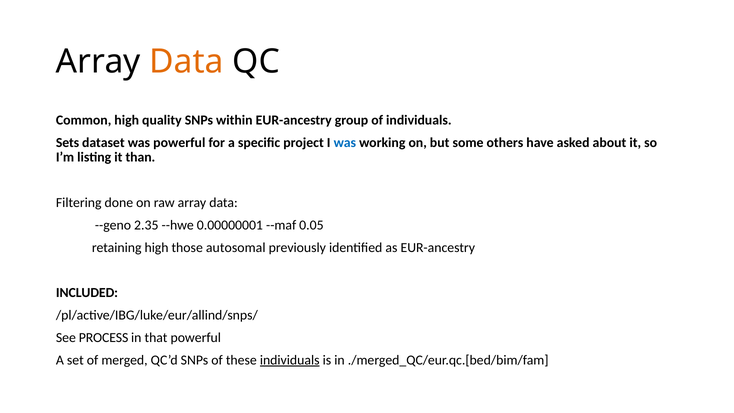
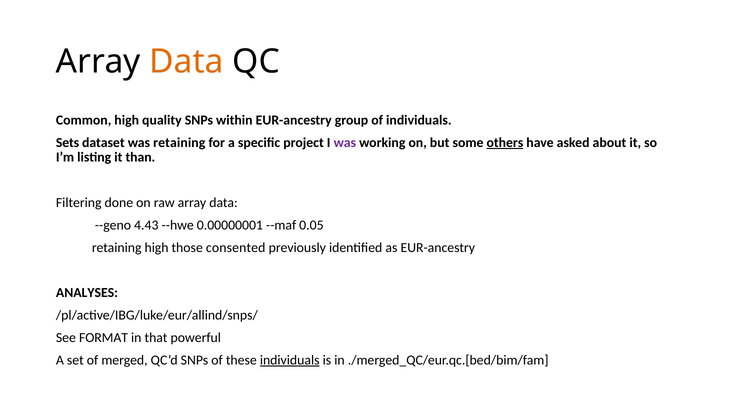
was powerful: powerful -> retaining (179, 143)
was colour: blue -> purple (345, 143)
others underline: none -> present (505, 143)
2.35: 2.35 -> 4.43 (146, 225)
autosomal: autosomal -> consented (236, 247)
INCLUDED: INCLUDED -> ANALYSES (87, 292)
PROCESS: PROCESS -> FORMAT (104, 338)
